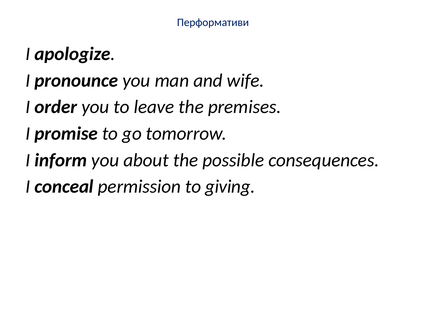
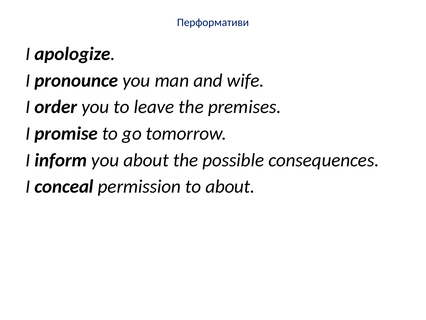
to giving: giving -> about (230, 186)
